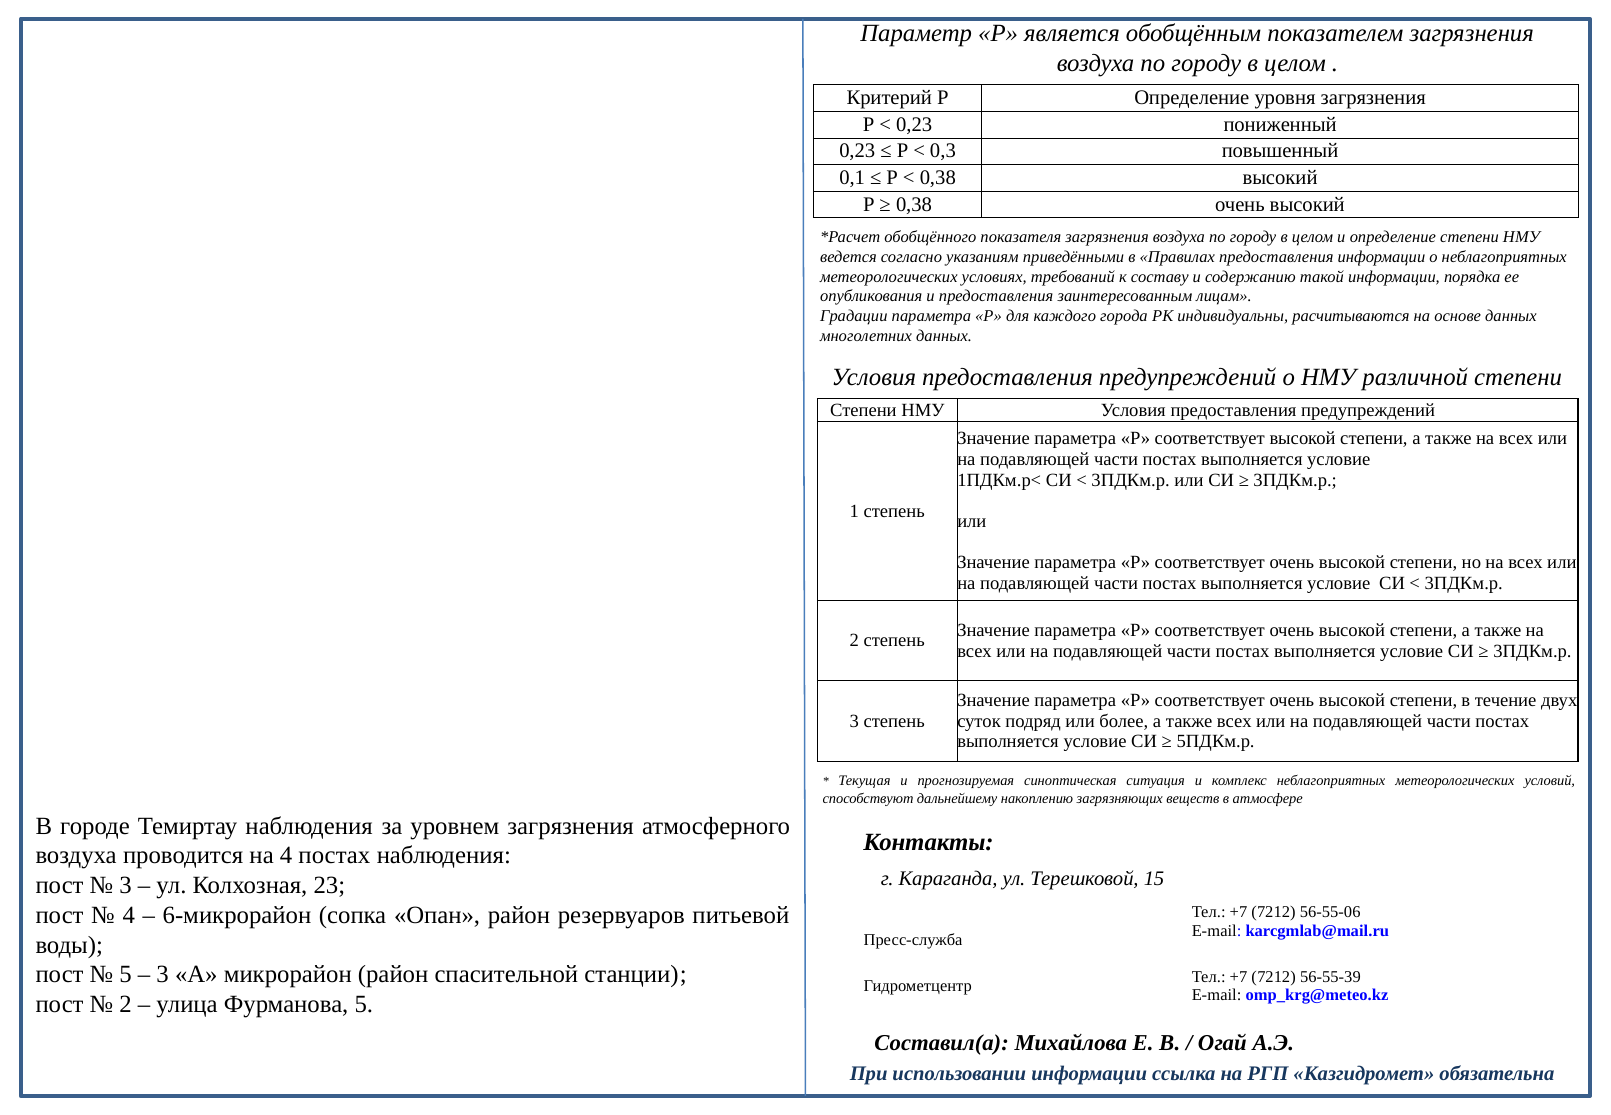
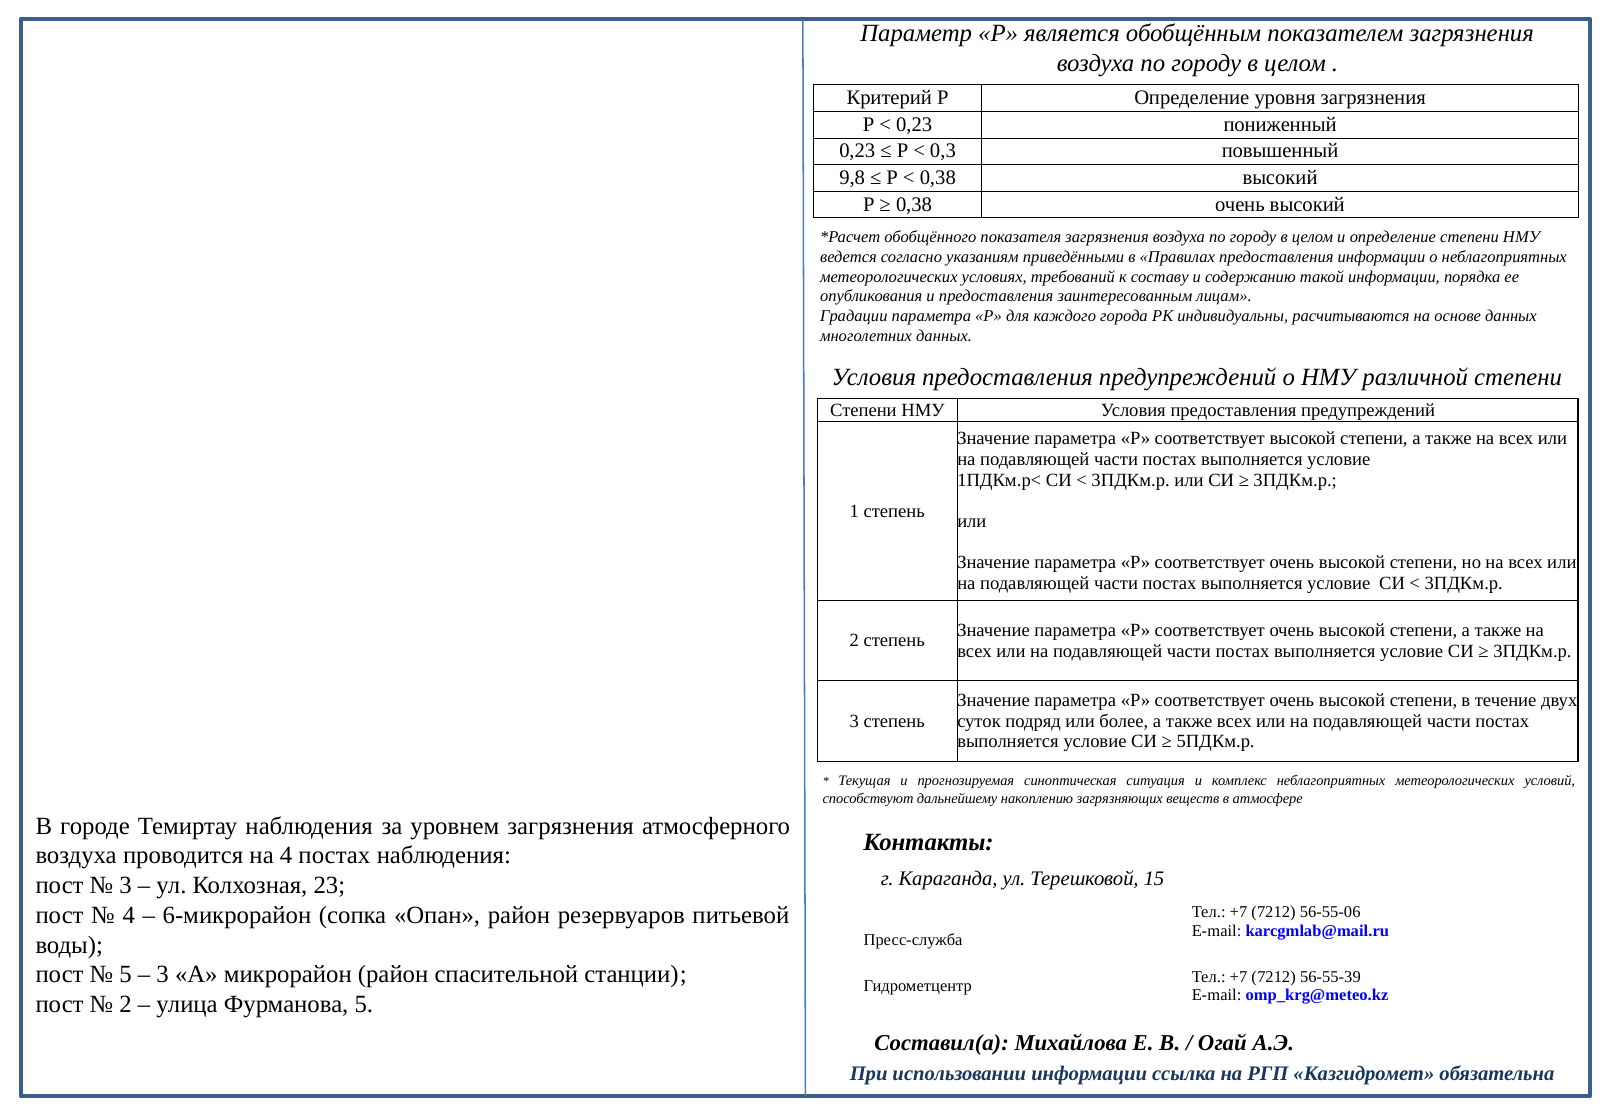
0,1: 0,1 -> 9,8 (852, 178)
